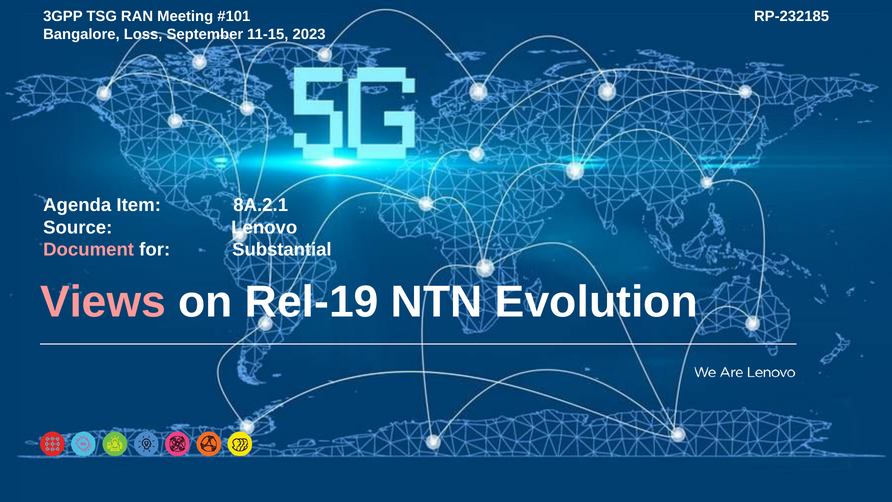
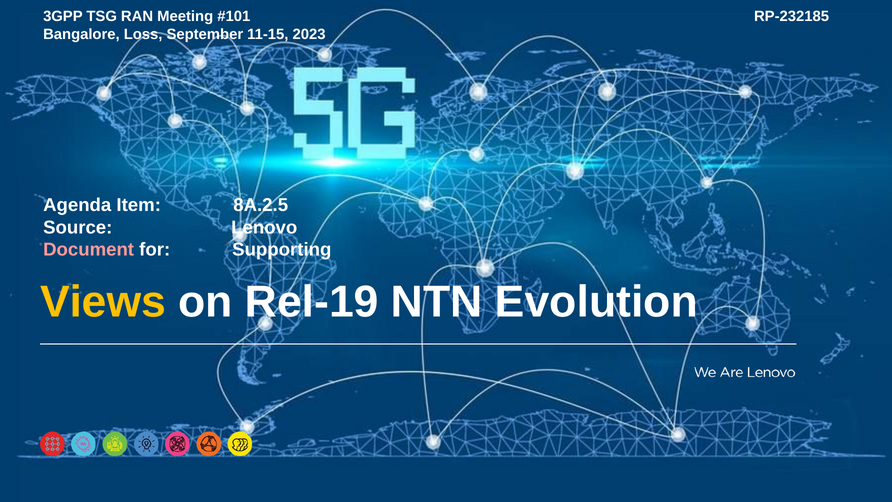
8A.2.1: 8A.2.1 -> 8A.2.5 (261, 205)
Substantial: Substantial -> Supporting (282, 250)
Views colour: pink -> yellow (103, 302)
